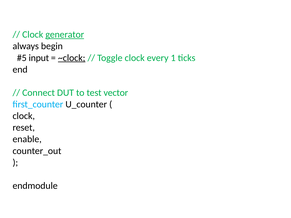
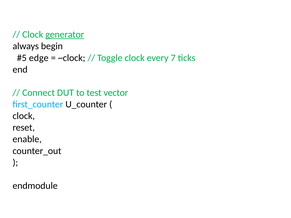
input: input -> edge (39, 58)
~clock underline: present -> none (72, 58)
1: 1 -> 7 (173, 58)
